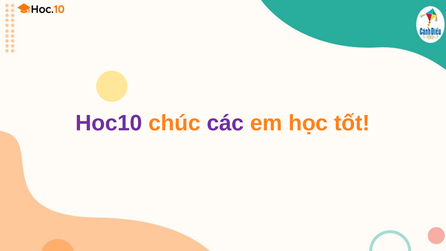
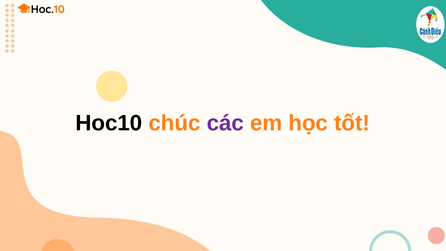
Hoc10 colour: purple -> black (109, 123)
